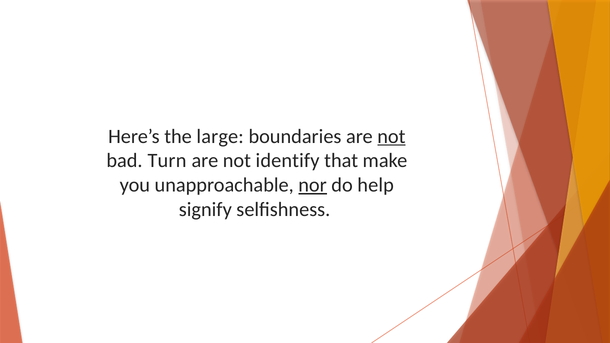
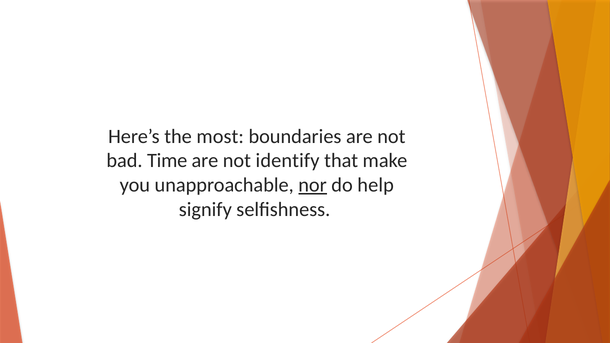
large: large -> most (220, 136)
not underline: present -> none (391, 136)
Turn: Turn -> Time (167, 161)
